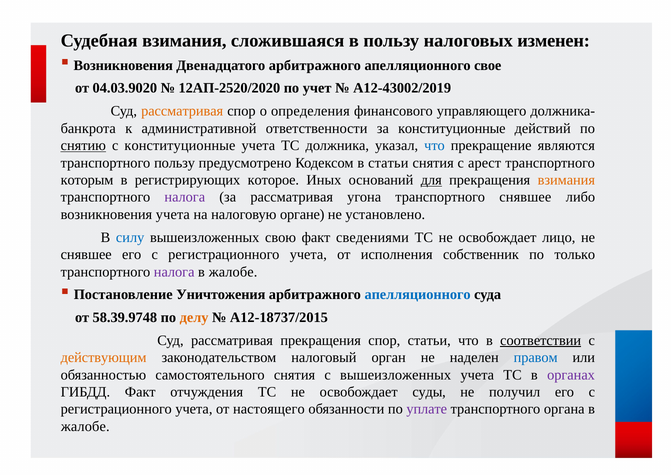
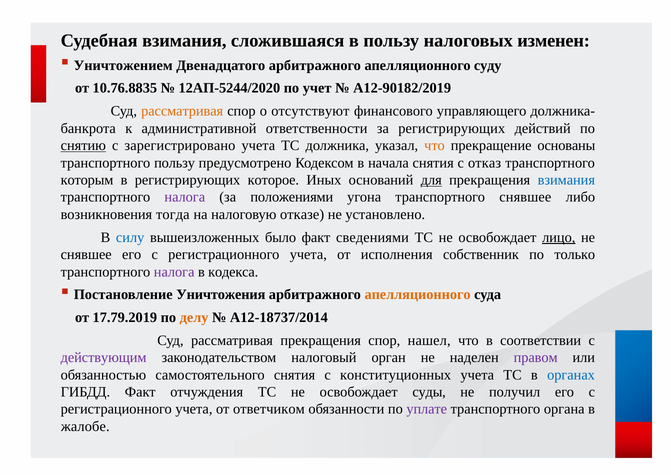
Возникновения: Возникновения -> Уничтожением (123, 65)
свое: свое -> суду (488, 65)
04.03.9020: 04.03.9020 -> 10.76.8835 (125, 88)
12АП-2520/2020: 12АП-2520/2020 -> 12АП-5244/2020 (229, 88)
А12-43002/2019: А12-43002/2019 -> А12-90182/2019 (402, 88)
определения: определения -> отсутствуют (310, 111)
за конституционные: конституционные -> регистрирующих (452, 128)
с конституционные: конституционные -> зарегистрировано (180, 145)
что colour: blue -> orange (434, 145)
являются: являются -> основаны (566, 145)
в статьи: статьи -> начала (388, 163)
арест: арест -> отказ (485, 163)
взимания colour: orange -> blue (566, 180)
за рассматривая: рассматривая -> положениями (292, 197)
возникновения учета: учета -> тогда (173, 214)
органе: органе -> отказе (302, 214)
свою: свою -> было (281, 237)
лицо underline: none -> present (559, 237)
жалобе: жалобе -> кодекса (233, 271)
апелляционного colour: blue -> orange (418, 294)
58.39.9748: 58.39.9748 -> 17.79.2019 (125, 317)
А12-18737/2015: А12-18737/2015 -> А12-18737/2014 (279, 317)
спор статьи: статьи -> нашел (429, 340)
соответствии underline: present -> none (541, 340)
действующим colour: orange -> purple (104, 357)
правом colour: blue -> purple (536, 357)
с вышеизложенных: вышеизложенных -> конституционных (396, 374)
органах colour: purple -> blue (571, 374)
настоящего: настоящего -> ответчиком (269, 409)
